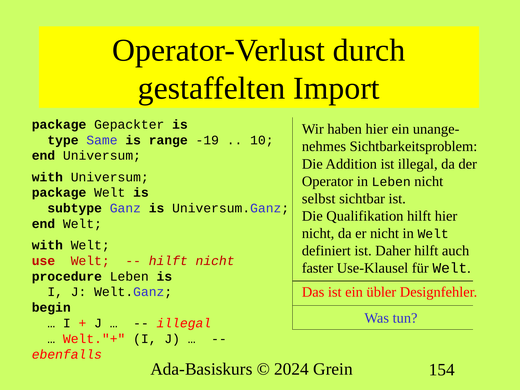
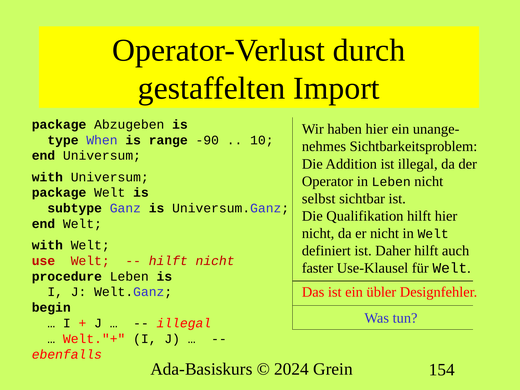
Gepackter: Gepackter -> Abzugeben (129, 124)
Same: Same -> When (102, 140)
-19: -19 -> -90 (207, 140)
